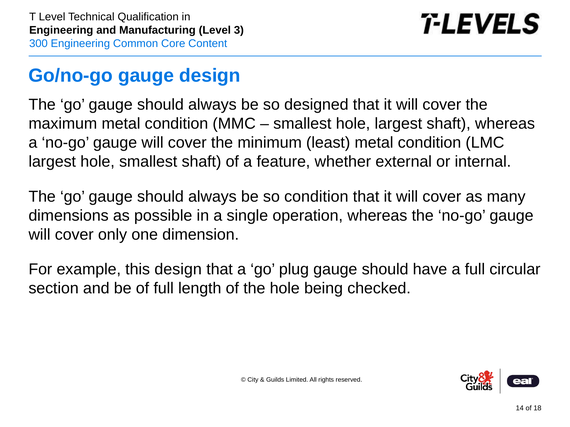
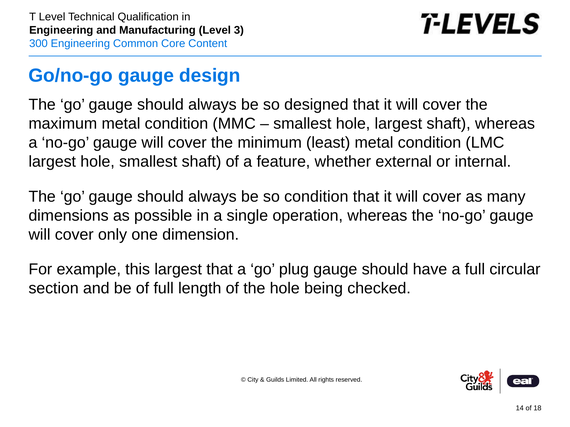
this design: design -> largest (178, 270)
